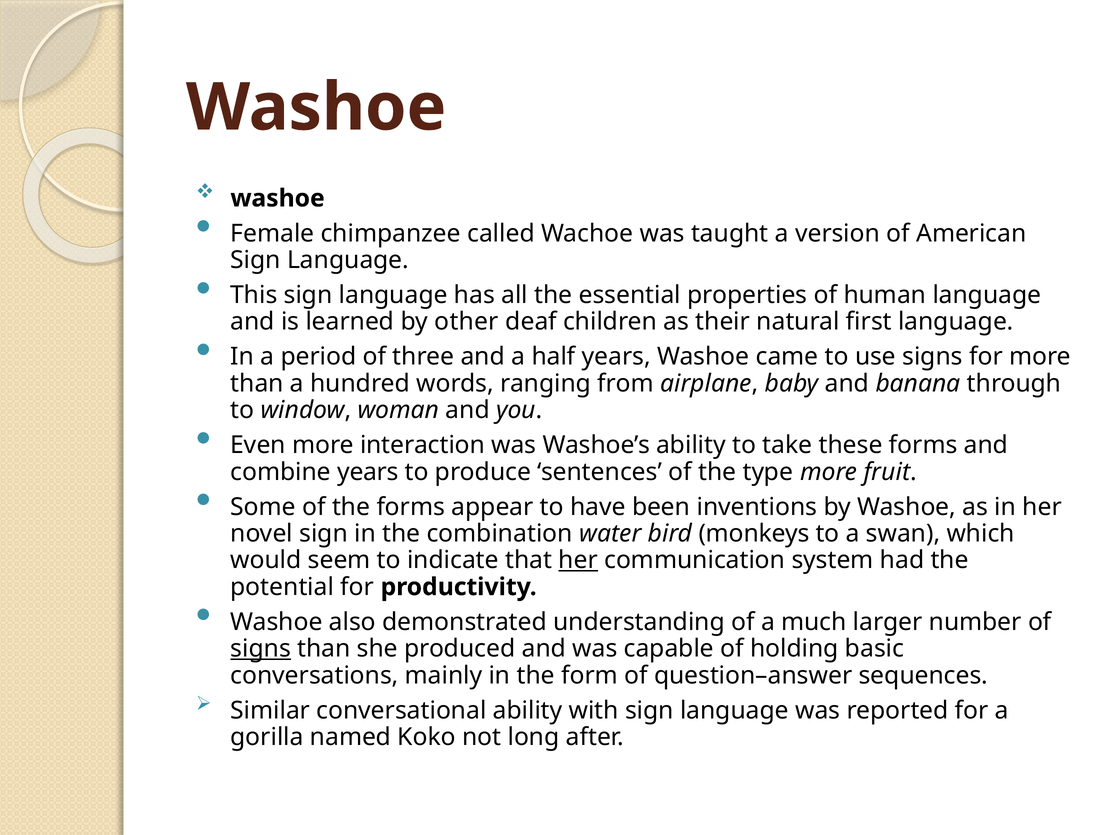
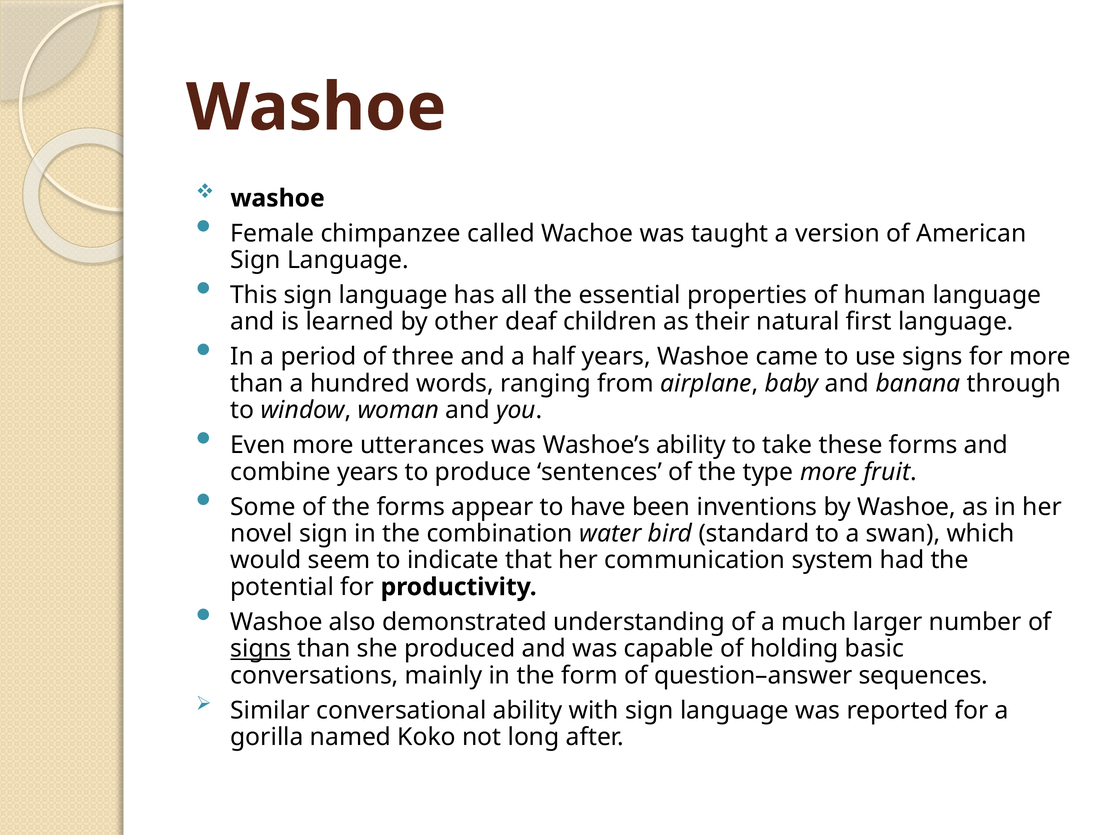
interaction: interaction -> utterances (422, 445)
monkeys: monkeys -> standard (754, 534)
her underline: present -> none (578, 561)
